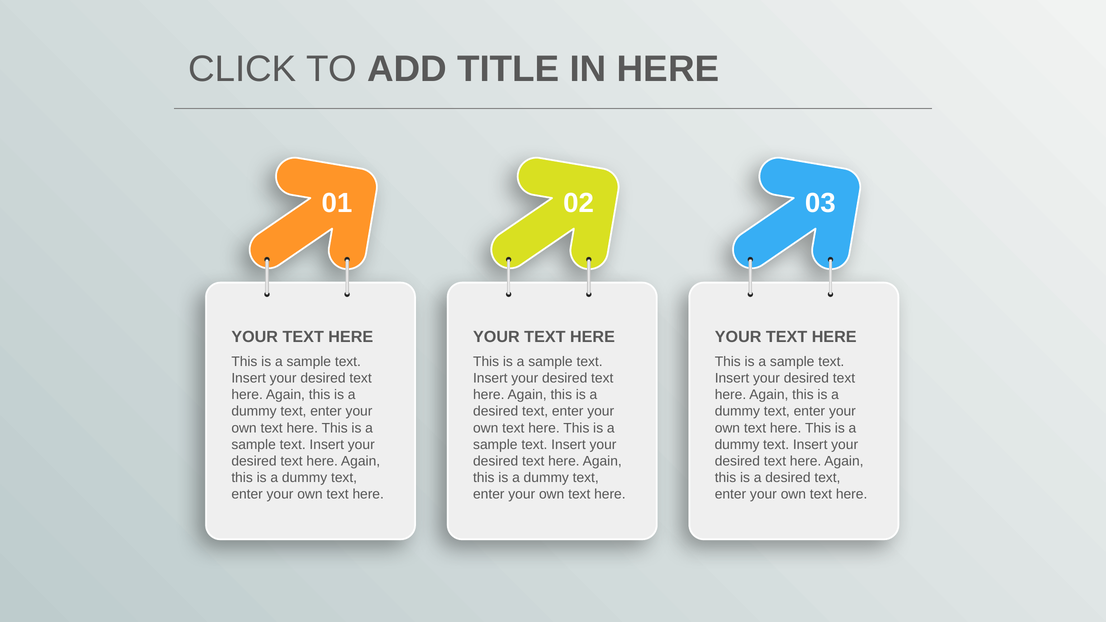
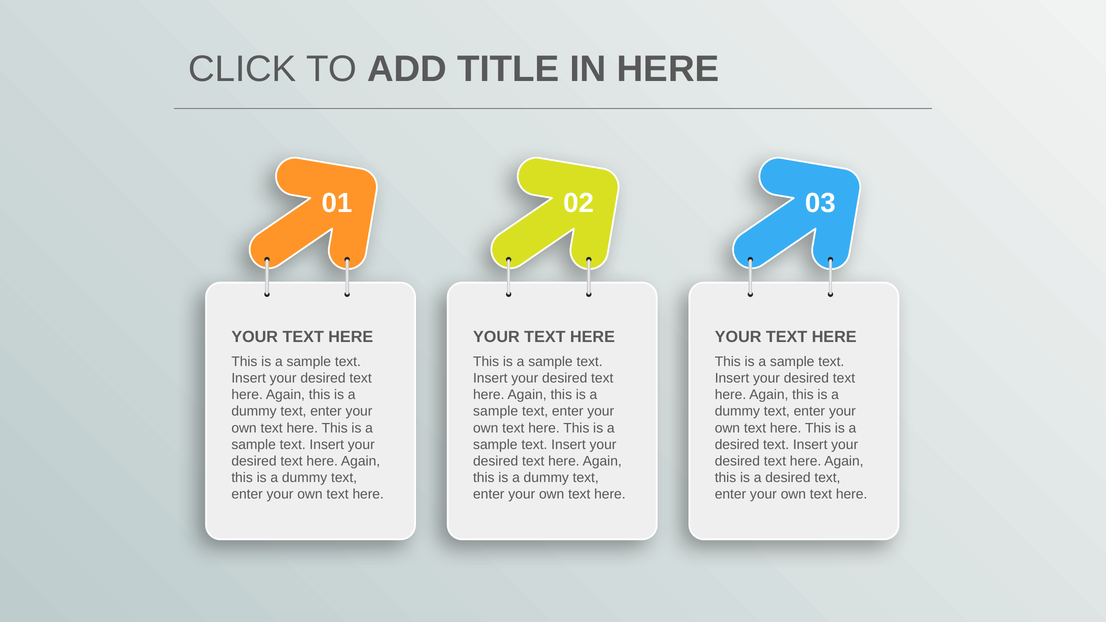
desired: desired -> sample (496, 411)
dummy: dummy -> desired (737, 445)
